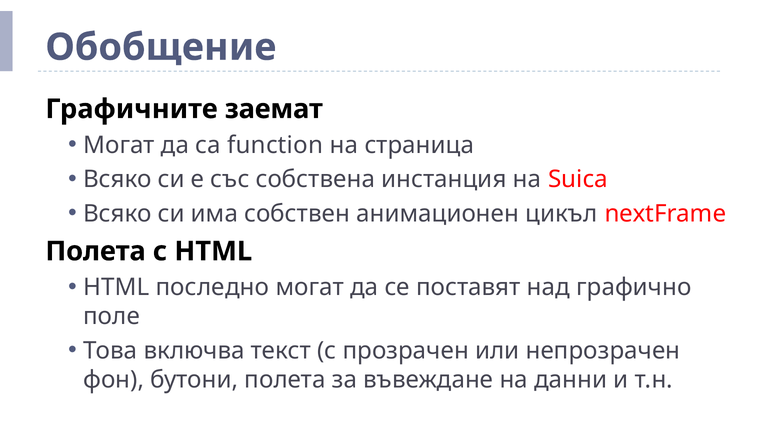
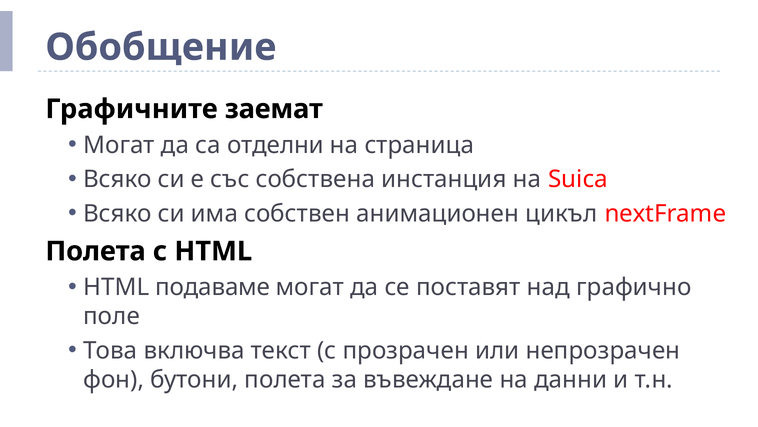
function: function -> отделни (275, 145)
последно: последно -> подаваме (213, 287)
